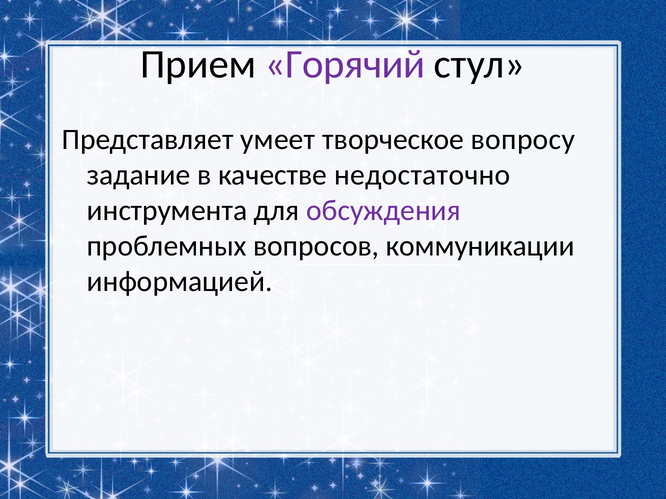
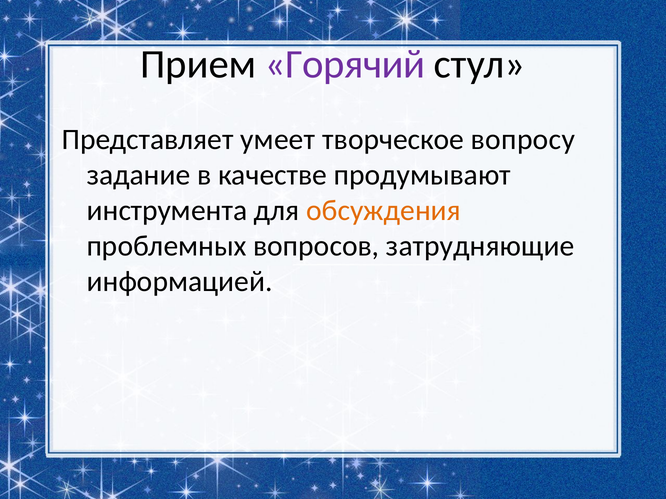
недостаточно: недостаточно -> продумывают (422, 175)
обсуждения colour: purple -> orange (384, 211)
коммуникации: коммуникации -> затрудняющие (480, 246)
